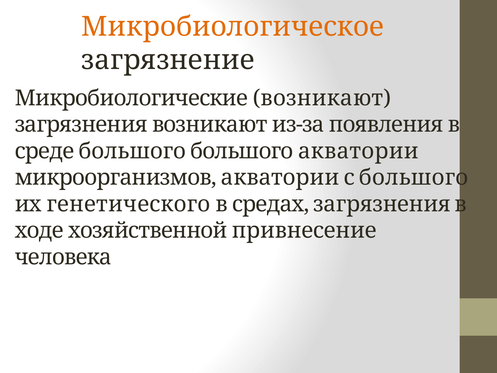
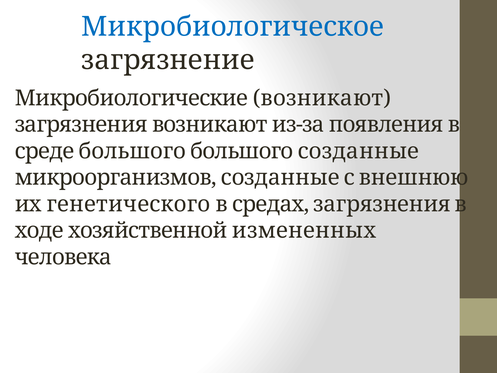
Микробиологическое colour: orange -> blue (233, 27)
большого акватории: акватории -> созданные (359, 151)
микроорганизмов акватории: акватории -> созданные (280, 178)
с большого: большого -> внешнюю (414, 178)
привнесение: привнесение -> измененных (304, 231)
